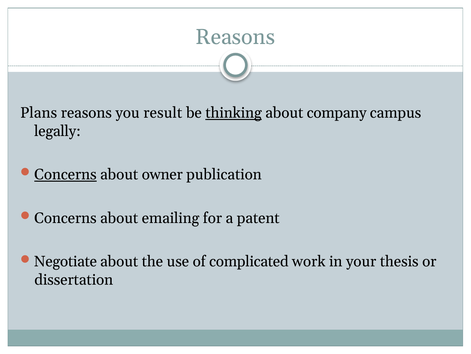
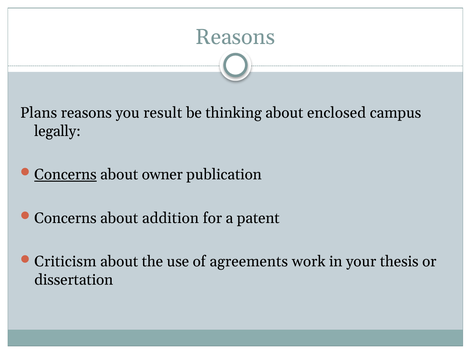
thinking underline: present -> none (234, 113)
company: company -> enclosed (337, 113)
emailing: emailing -> addition (170, 218)
Negotiate: Negotiate -> Criticism (65, 261)
complicated: complicated -> agreements (249, 261)
